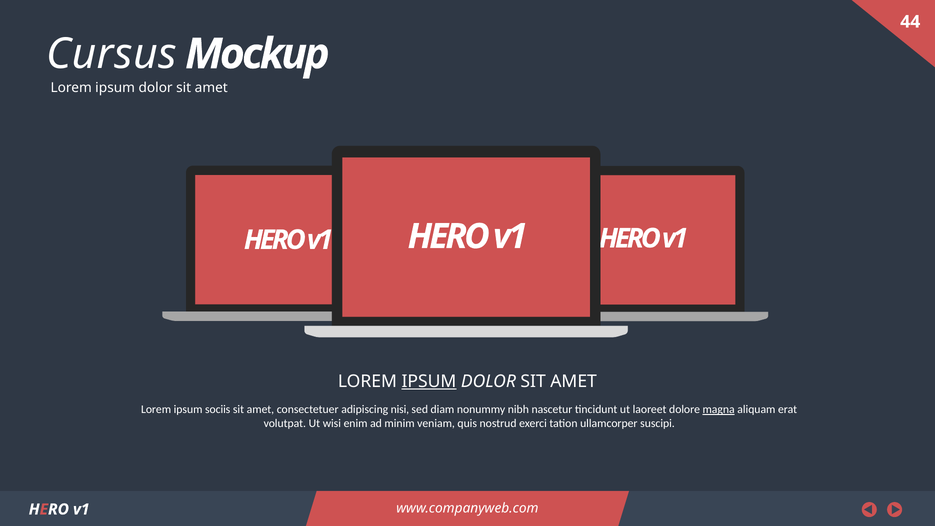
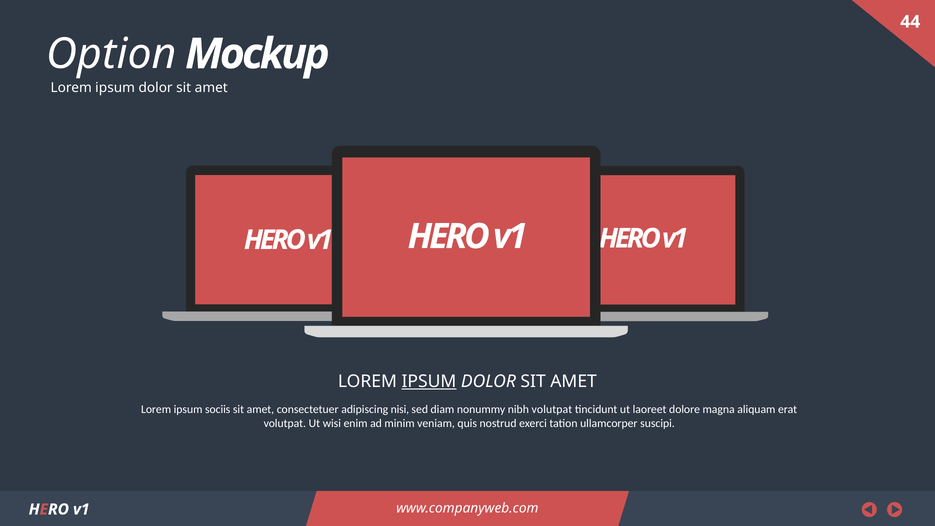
Cursus: Cursus -> Option (112, 54)
nibh nascetur: nascetur -> volutpat (552, 409)
magna underline: present -> none (719, 409)
